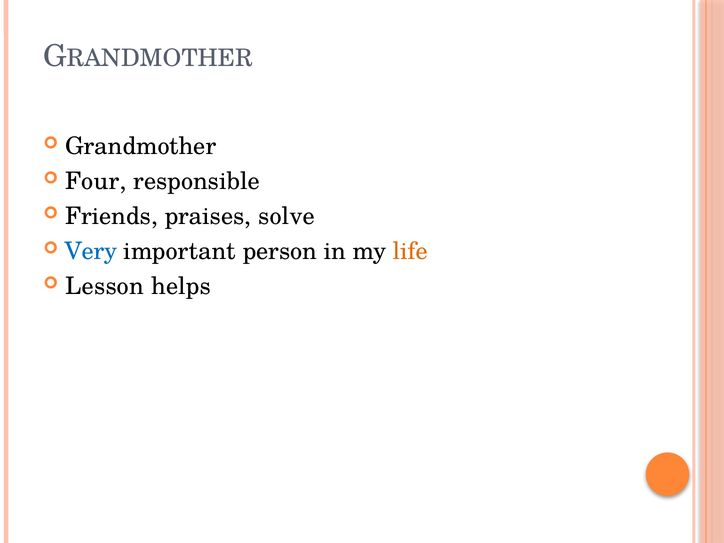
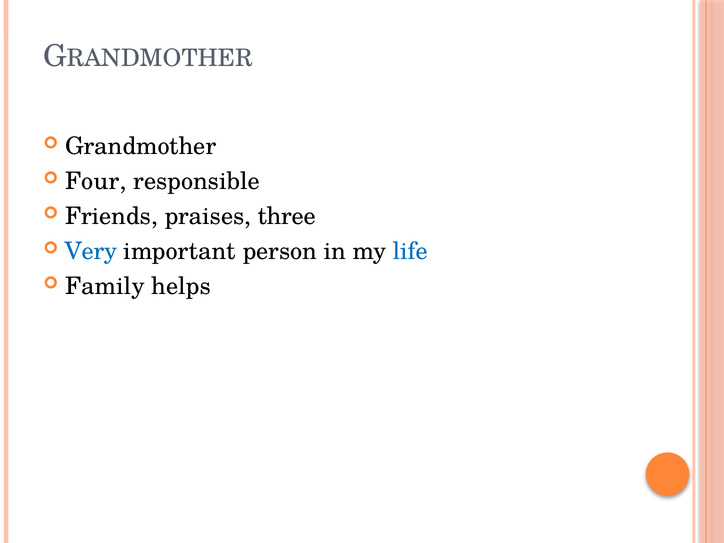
solve: solve -> three (287, 216)
life colour: orange -> blue (410, 251)
Lesson: Lesson -> Family (105, 286)
